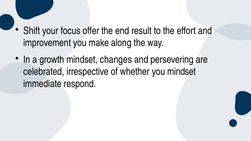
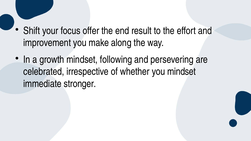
changes: changes -> following (116, 60)
respond: respond -> stronger (80, 84)
